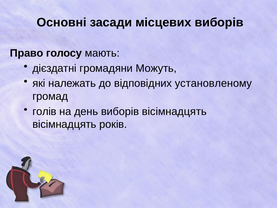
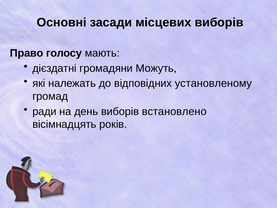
голів: голів -> ради (44, 111)
виборів вісімнадцять: вісімнадцять -> встановлено (174, 111)
